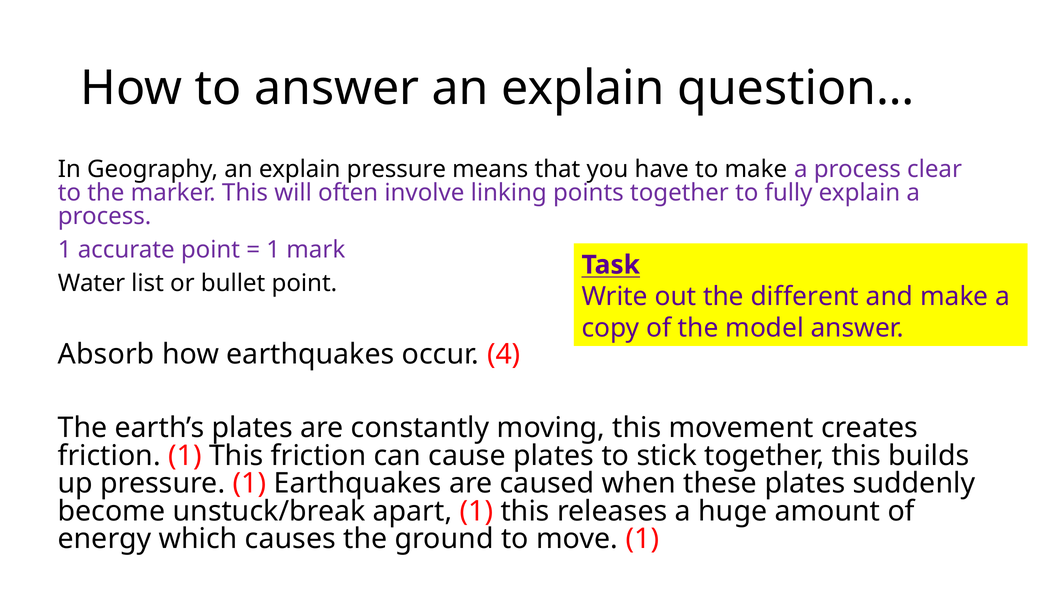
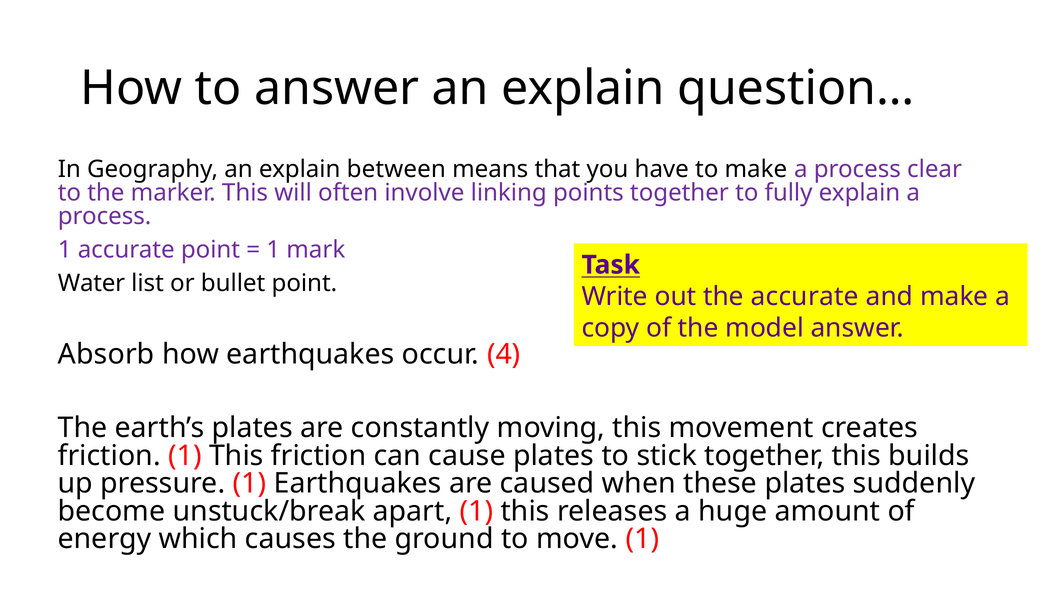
explain pressure: pressure -> between (396, 169)
the different: different -> accurate (805, 296)
